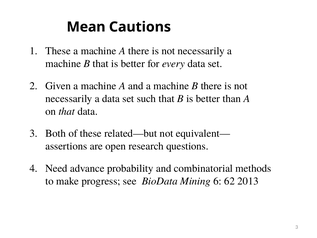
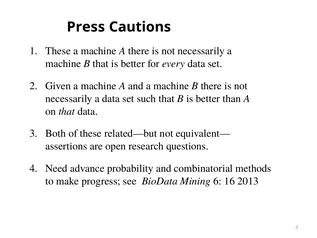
Mean: Mean -> Press (86, 27)
62: 62 -> 16 (230, 181)
